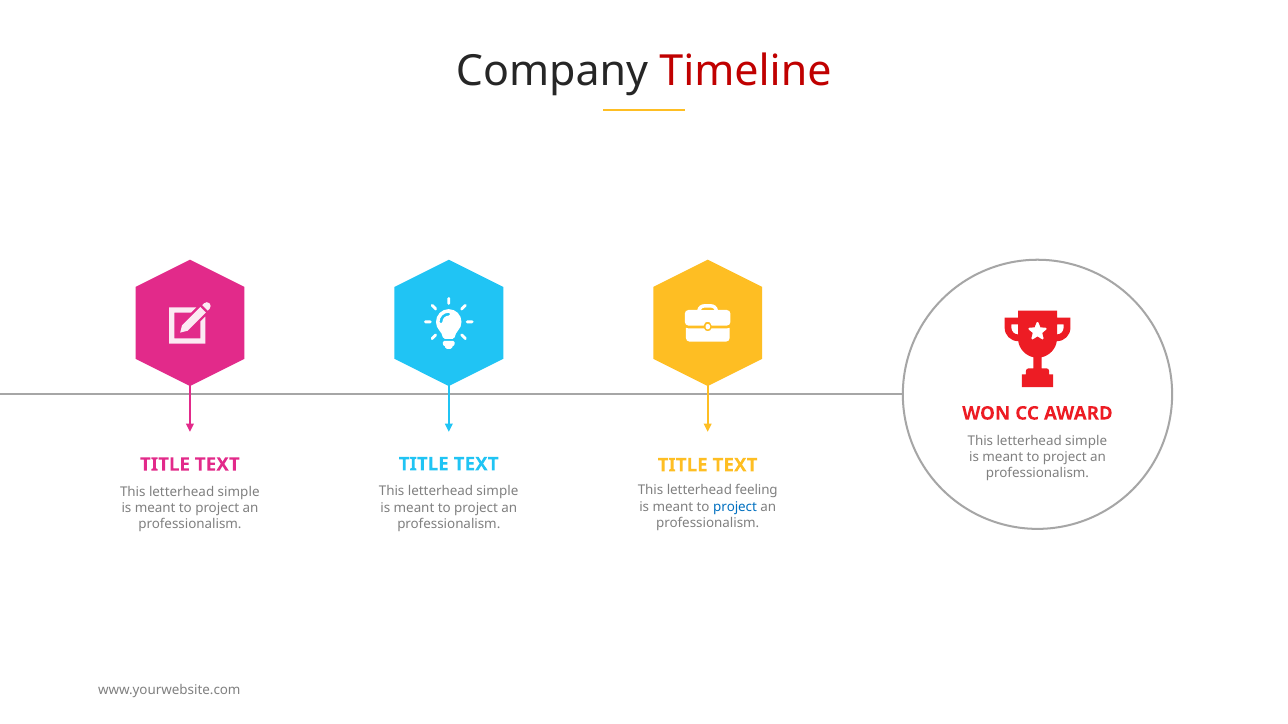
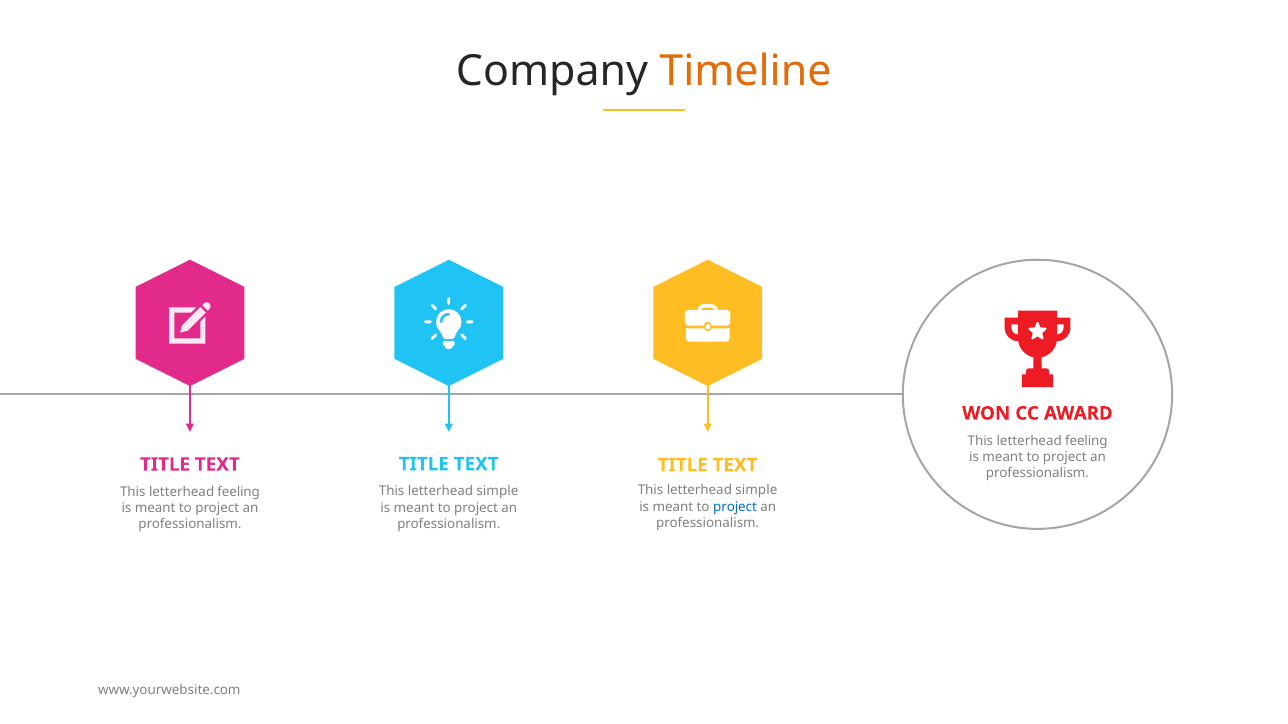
Timeline colour: red -> orange (745, 71)
simple: simple -> feeling (1086, 441)
feeling: feeling -> simple (756, 491)
simple: simple -> feeling (239, 492)
